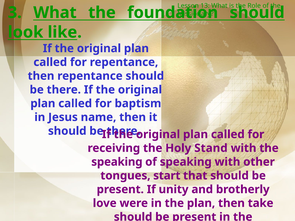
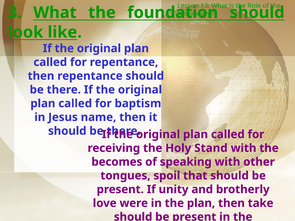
speaking: speaking -> becomes (117, 162)
start: start -> spoil (167, 176)
